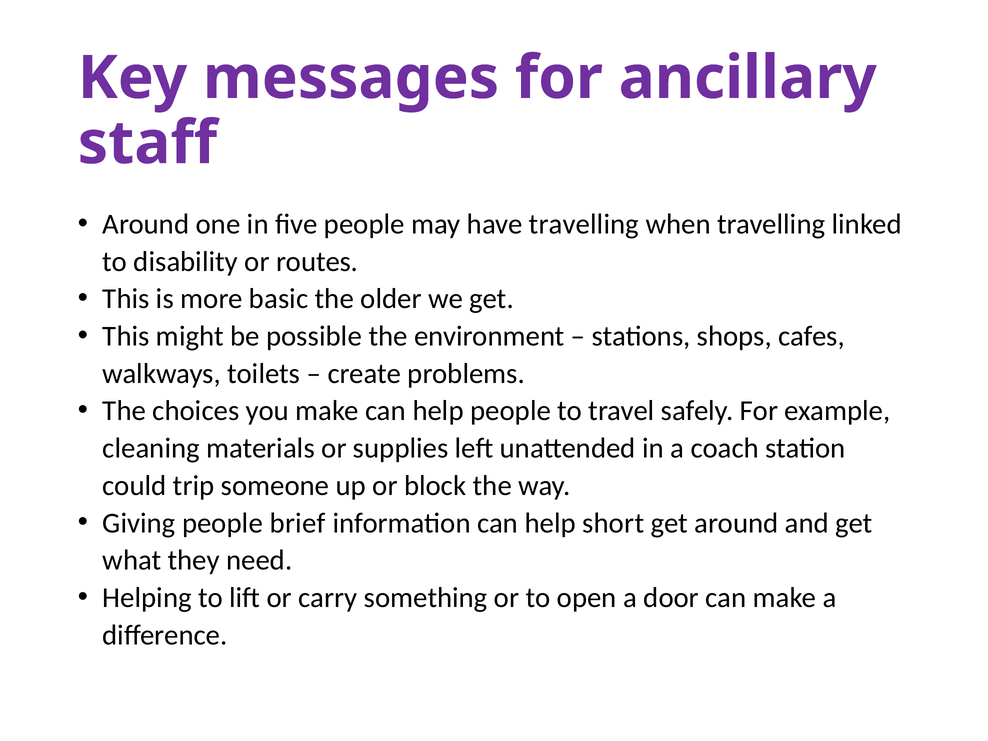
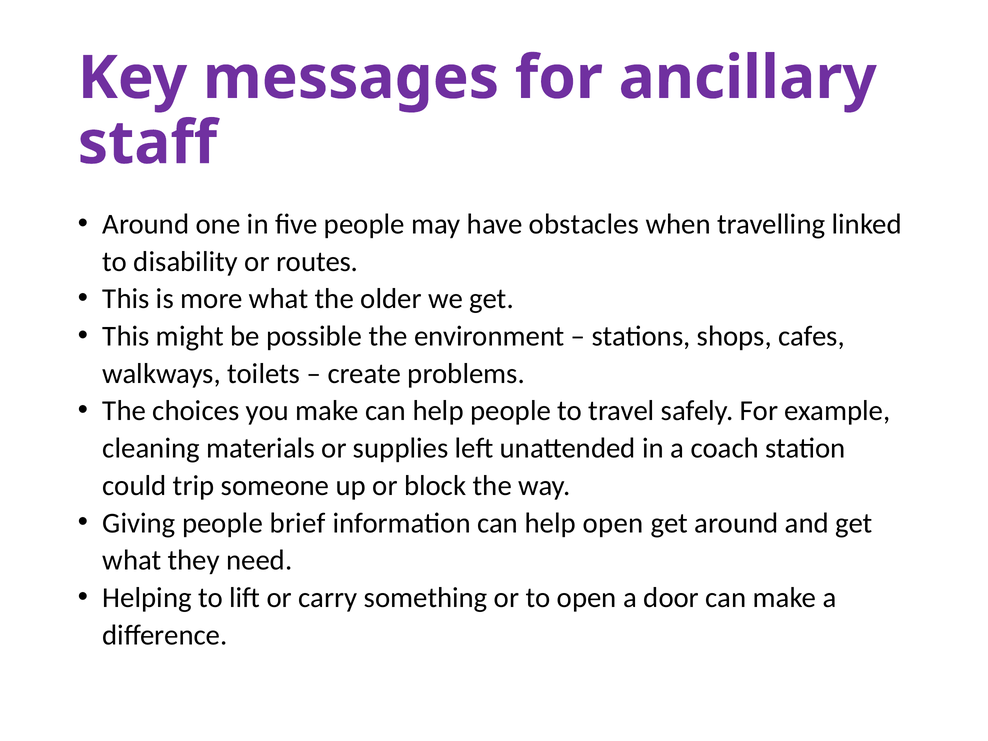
have travelling: travelling -> obstacles (584, 224)
more basic: basic -> what (279, 299)
help short: short -> open (613, 523)
